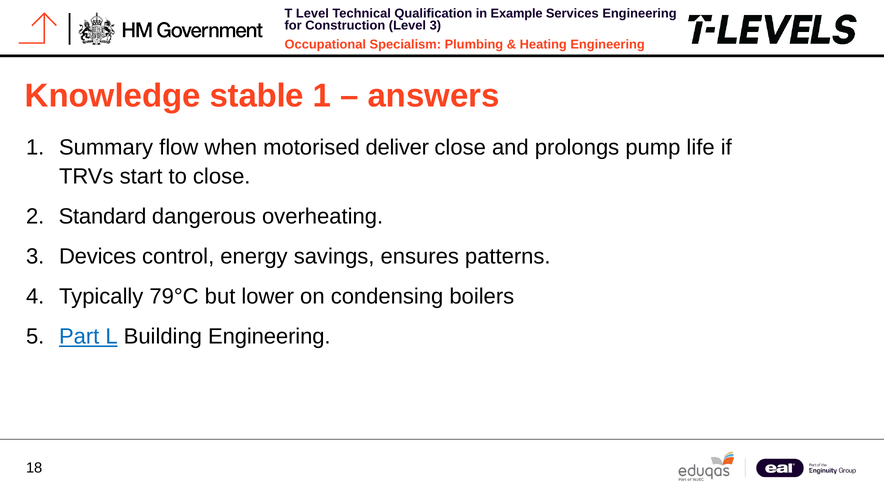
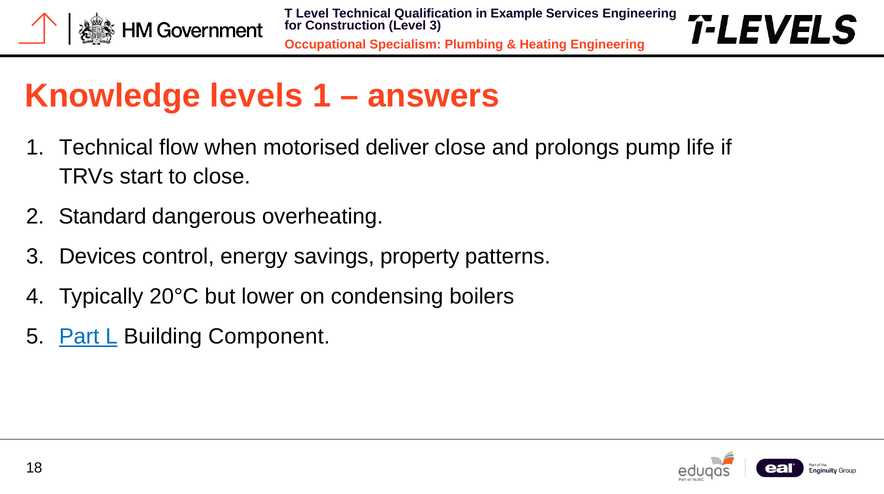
stable: stable -> levels (257, 96)
1 Summary: Summary -> Technical (106, 147)
ensures: ensures -> property (420, 257)
79°C: 79°C -> 20°C (174, 297)
Building Engineering: Engineering -> Component (269, 337)
